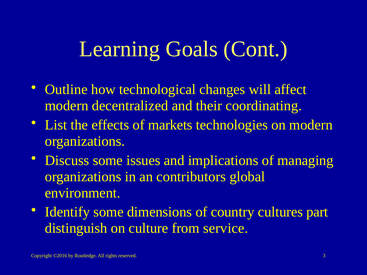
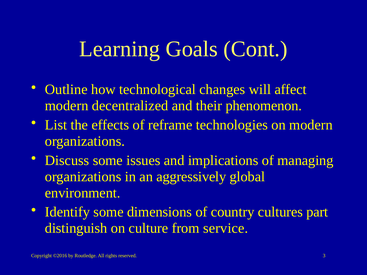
coordinating: coordinating -> phenomenon (264, 106)
markets: markets -> reframe (170, 125)
contributors: contributors -> aggressively (191, 177)
